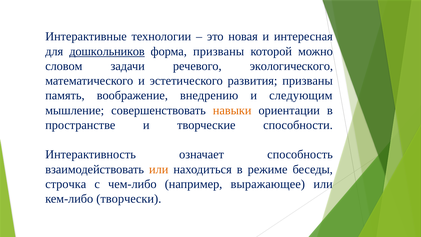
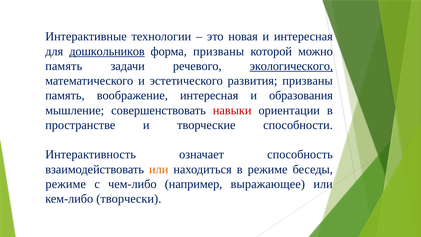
словом: словом -> память (64, 66)
экологического underline: none -> present (291, 66)
воображение внедрению: внедрению -> интересная (209, 95)
следующим: следующим -> образования (301, 95)
навыки colour: orange -> red (232, 110)
строчка: строчка -> режиме (66, 184)
